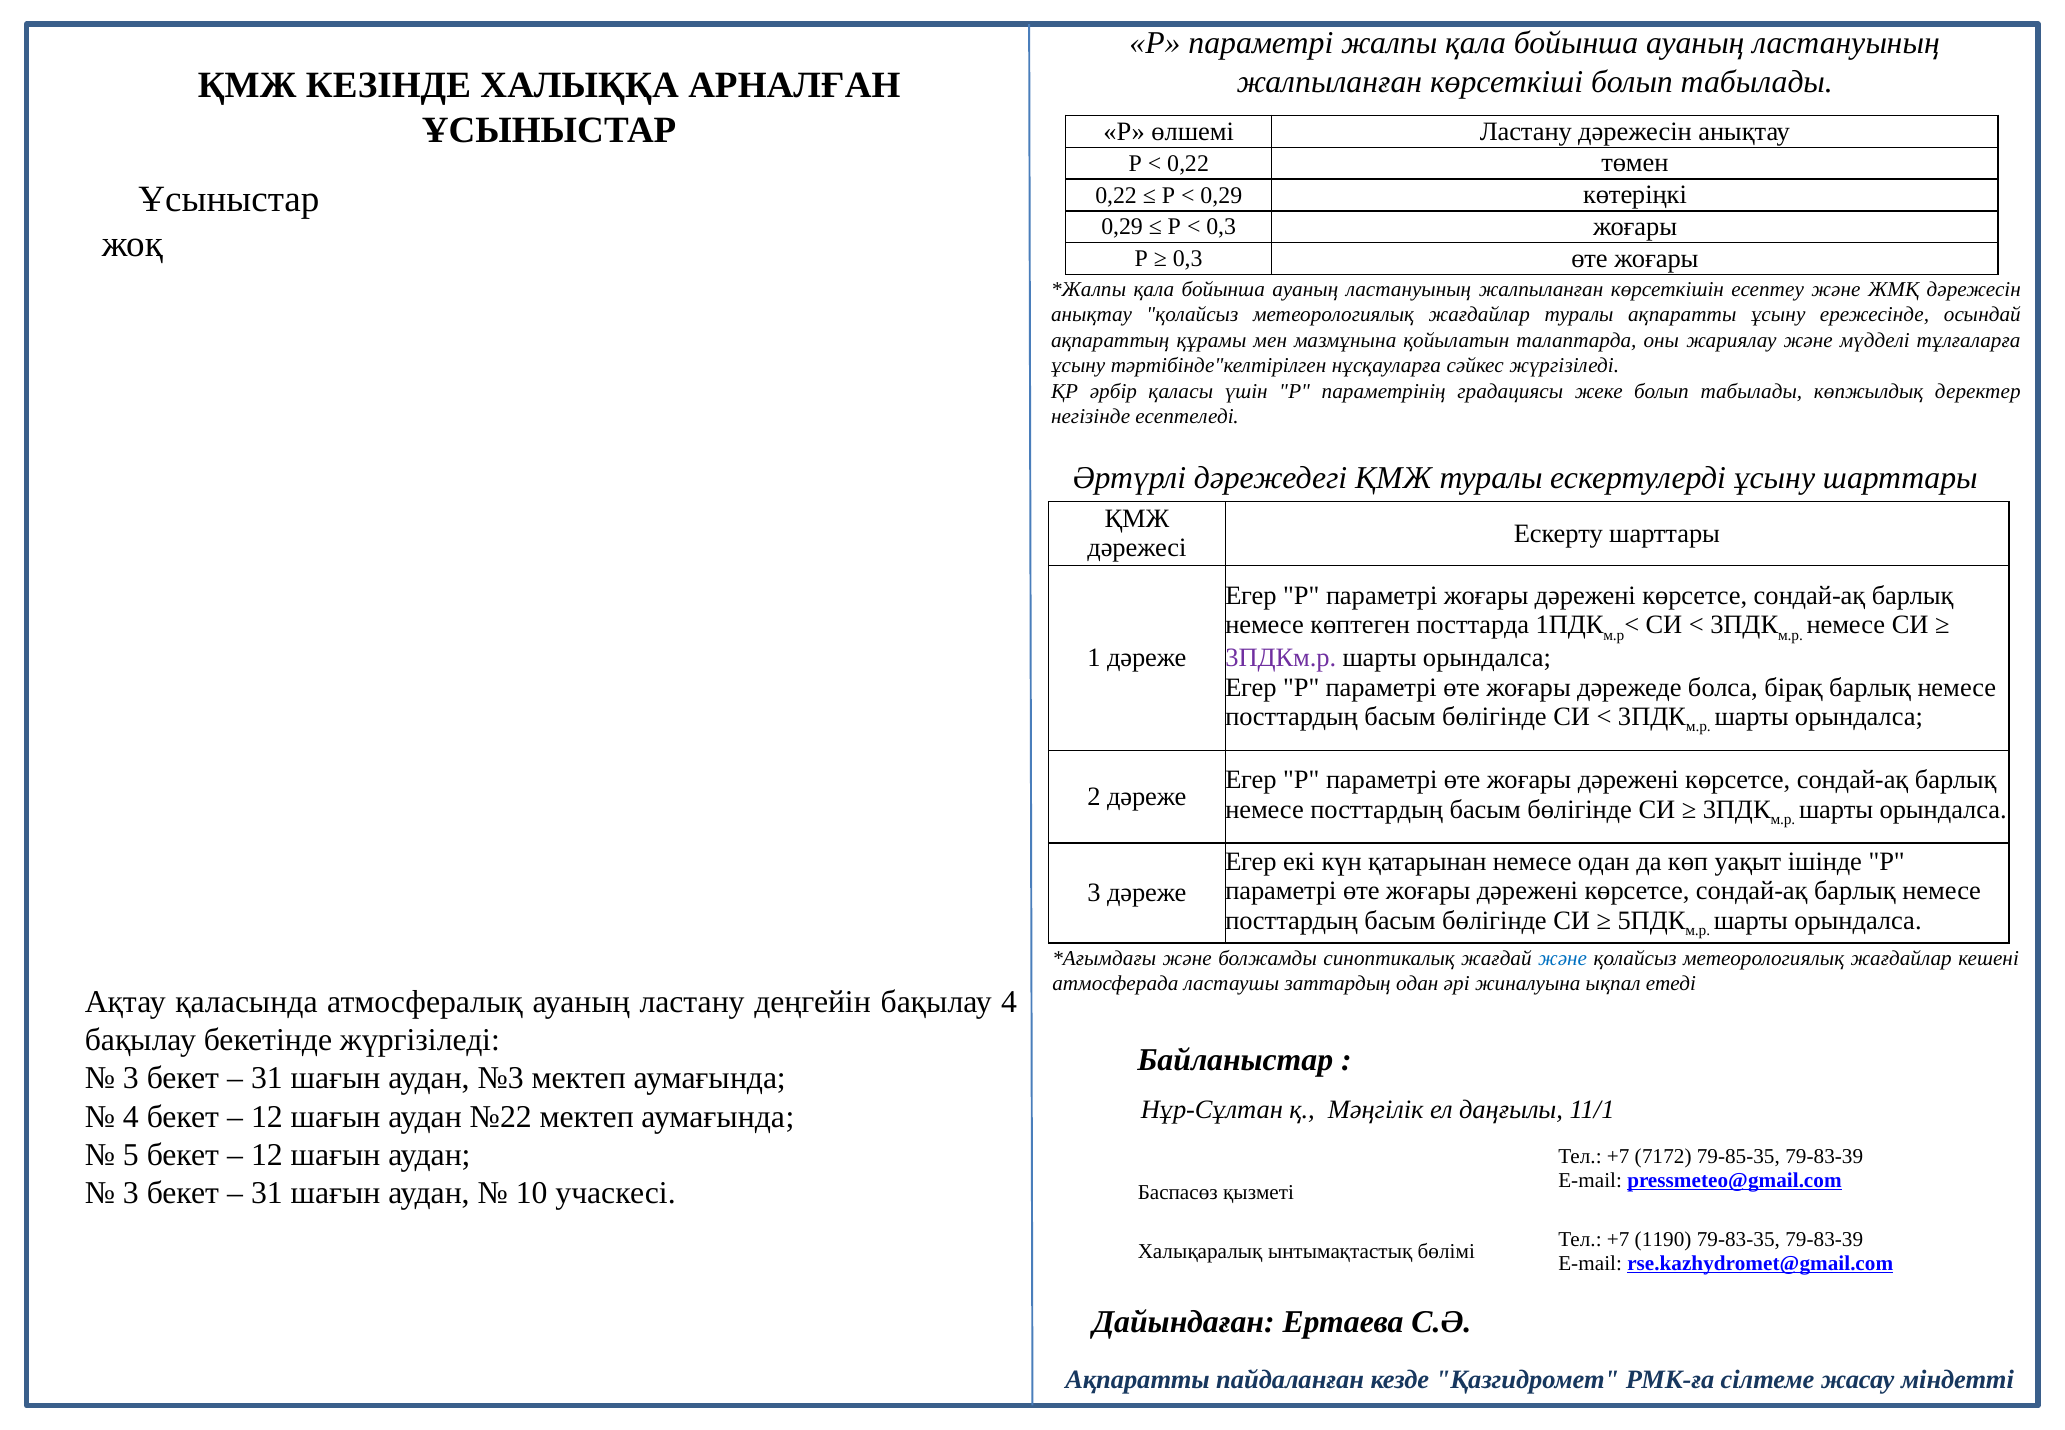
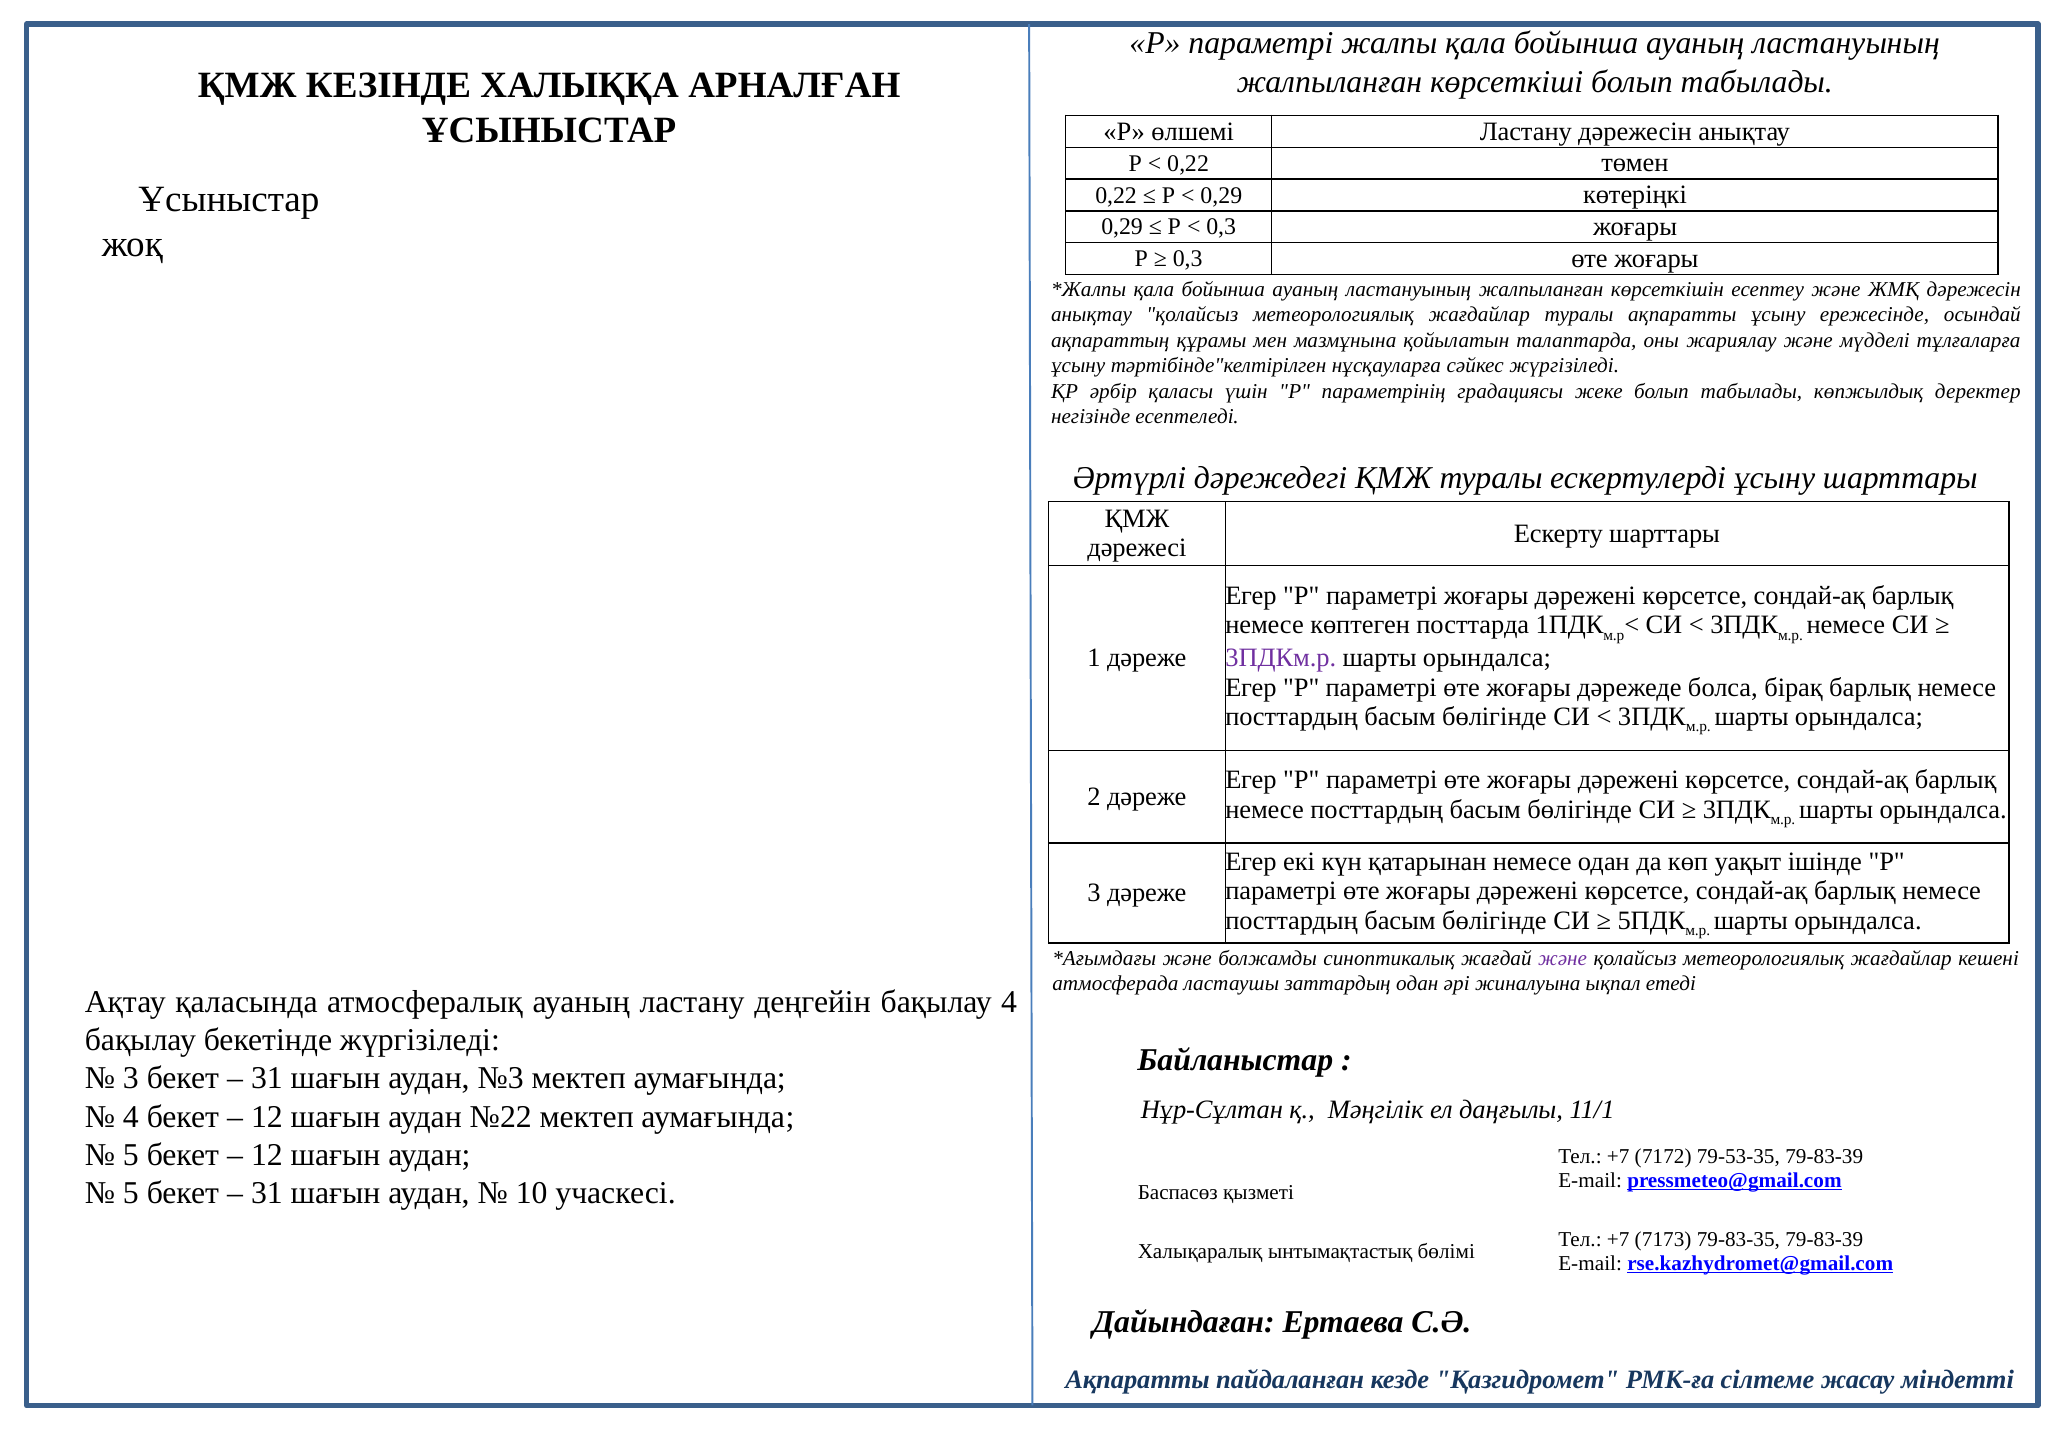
және colour: blue -> purple (1563, 958)
79-85-35: 79-85-35 -> 79-53-35 (1738, 1157)
3: 3 -> 5 (131, 1192)
1190: 1190 -> 7173 (1663, 1239)
